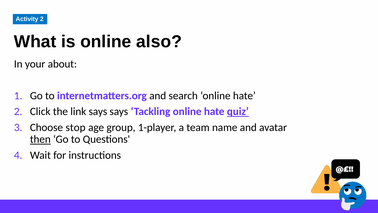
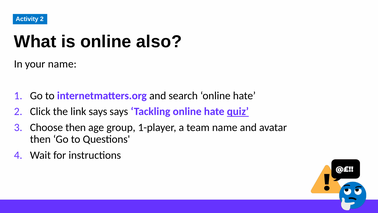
your about: about -> name (62, 64)
Choose stop: stop -> then (76, 127)
then underline: present -> none (40, 139)
